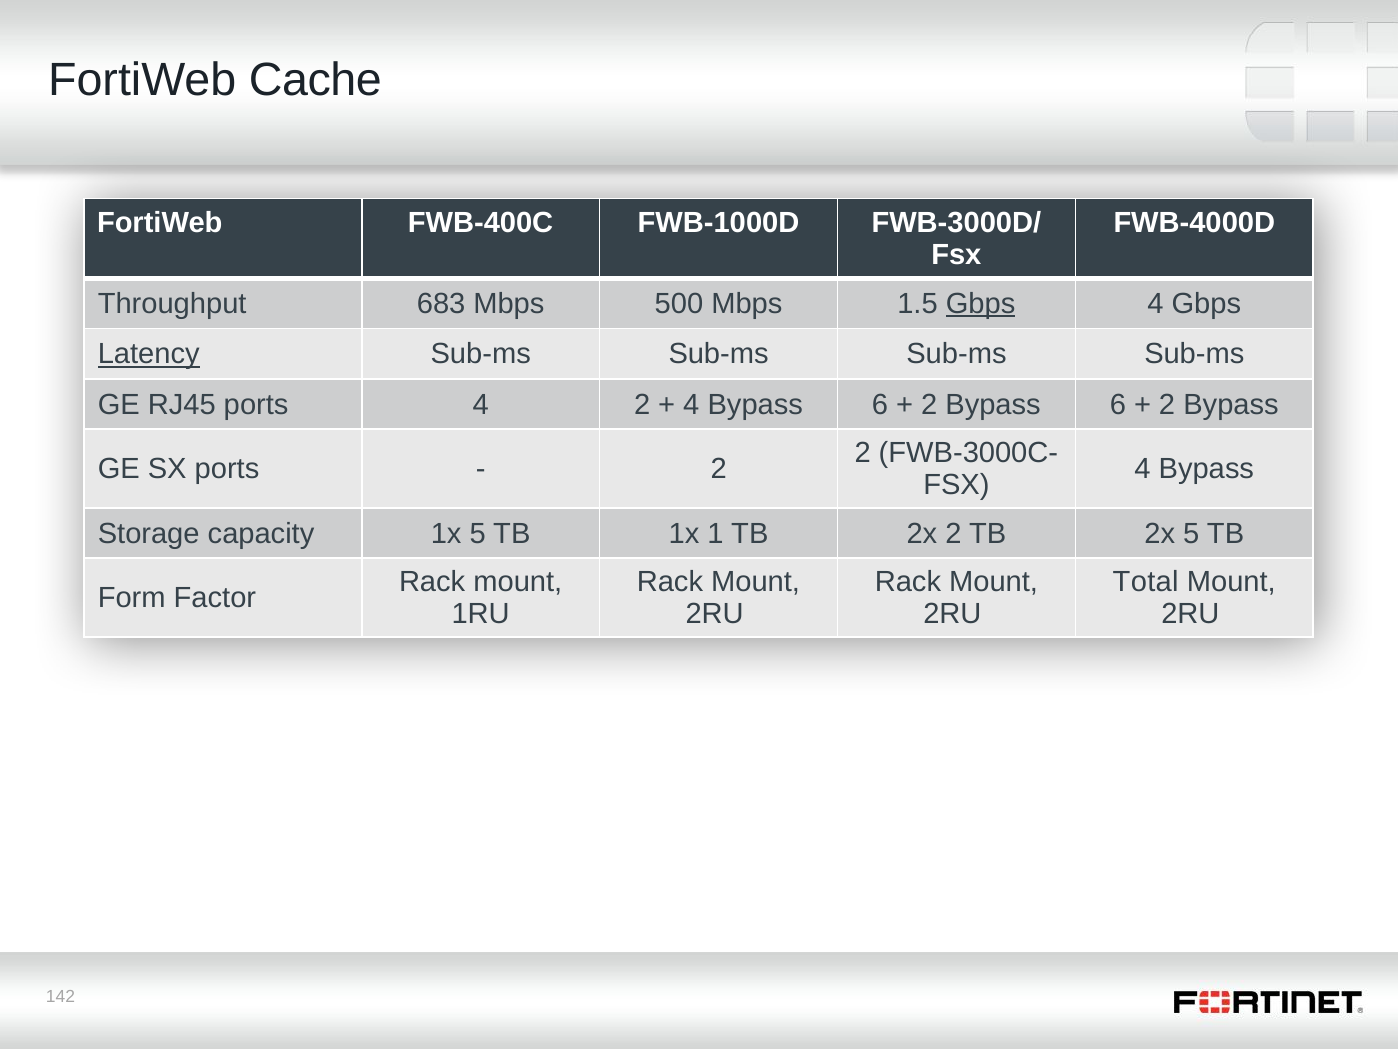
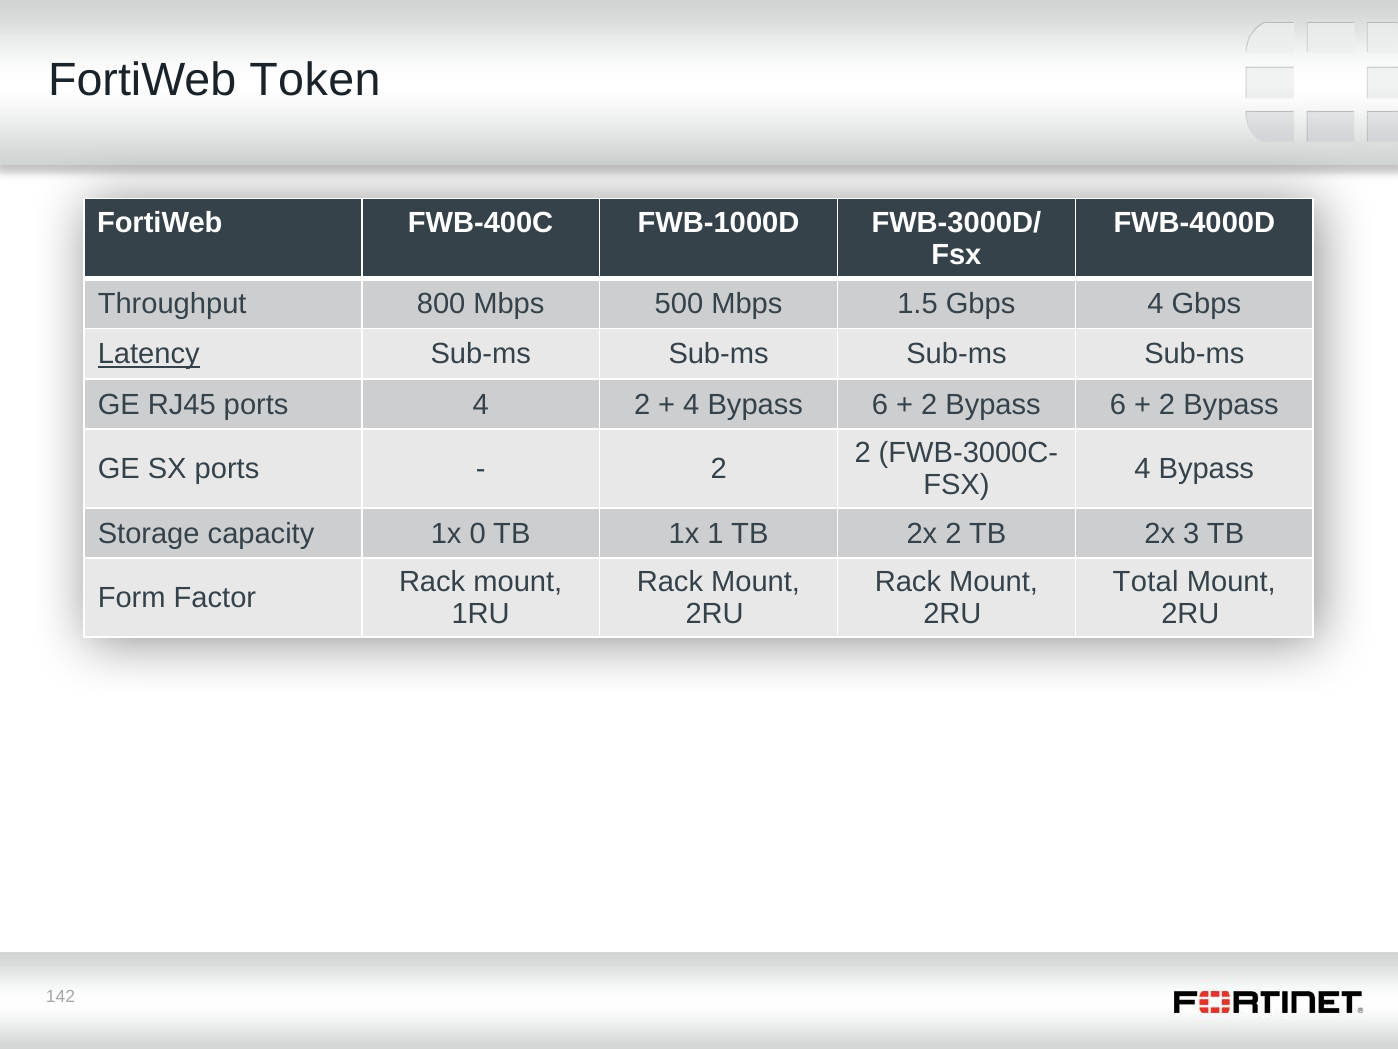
Cache: Cache -> Token (315, 80)
683: 683 -> 800 (441, 304)
Gbps underline: present -> none (981, 304)
1x 5: 5 -> 0 (478, 533)
2x 5: 5 -> 3 (1191, 533)
